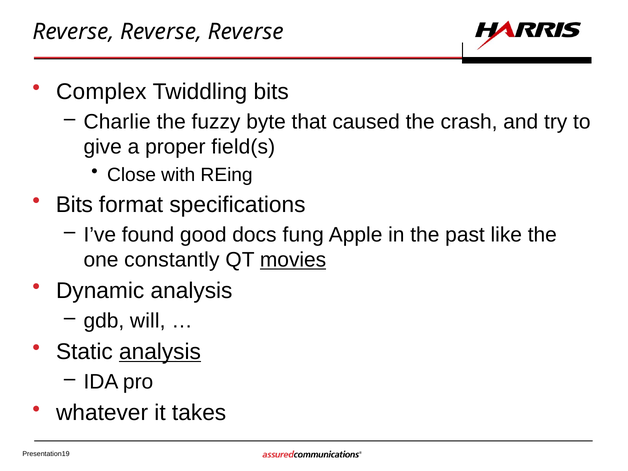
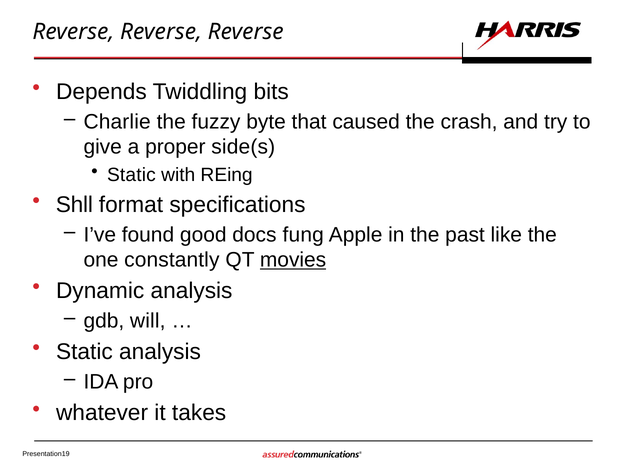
Complex: Complex -> Depends (101, 92)
field(s: field(s -> side(s (243, 147)
Close: Close -> Static (131, 175)
Bits: Bits -> Shll (74, 205)
analysis underline: present -> none (160, 352)
